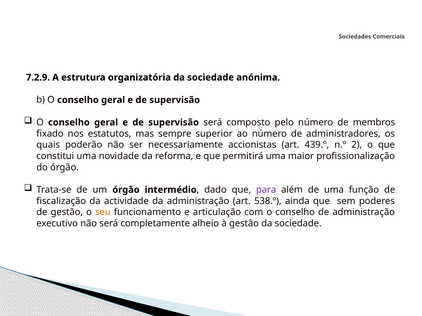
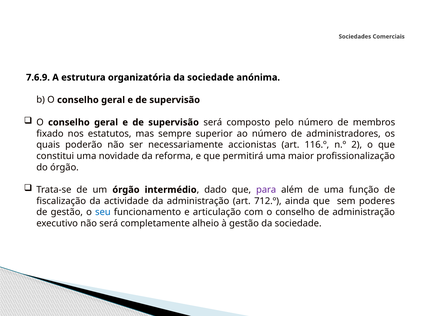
7.2.9: 7.2.9 -> 7.6.9 (38, 78)
439.º: 439.º -> 116.º (317, 145)
538.º: 538.º -> 712.º (268, 201)
seu colour: orange -> blue (103, 213)
